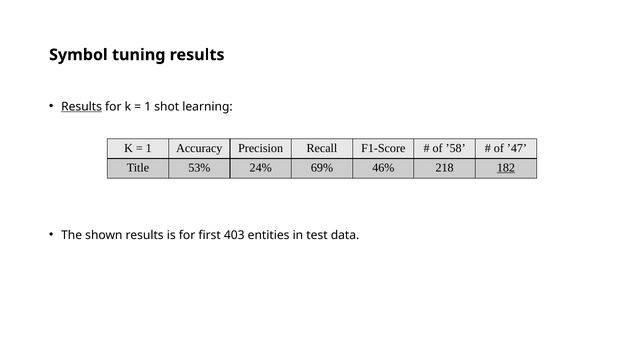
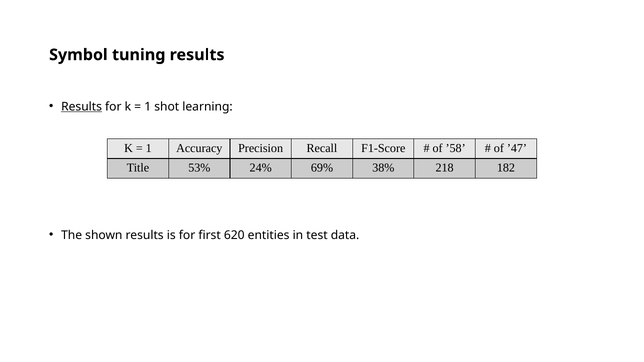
46%: 46% -> 38% (383, 168)
182 underline: present -> none (506, 168)
403: 403 -> 620 (234, 236)
